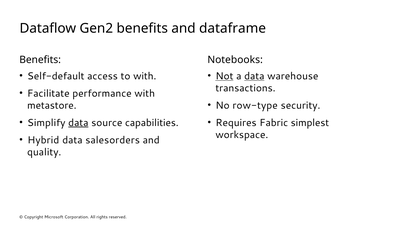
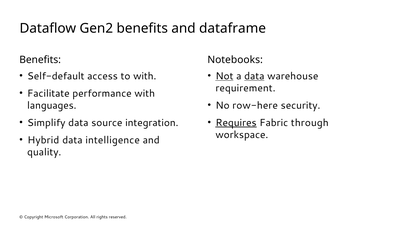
transactions: transactions -> requirement (245, 88)
row-type: row-type -> row-here (255, 105)
metastore: metastore -> languages (52, 105)
data underline: present -> none (78, 123)
capabilities: capabilities -> integration (152, 123)
Requires underline: none -> present (236, 123)
simplest: simplest -> through (310, 123)
salesorders: salesorders -> intelligence (113, 140)
